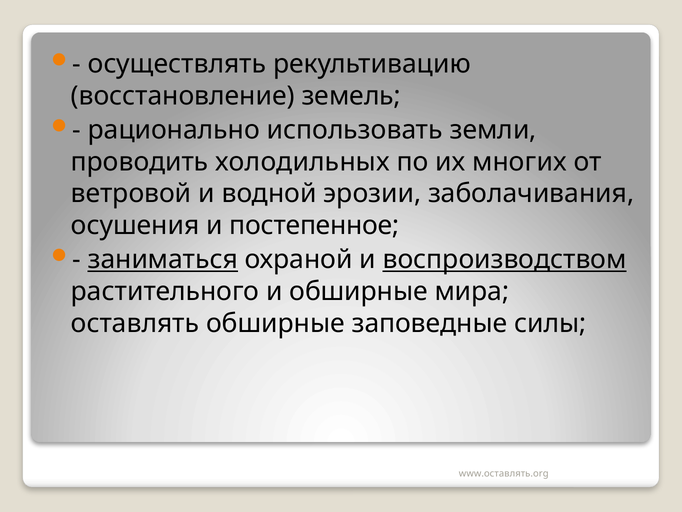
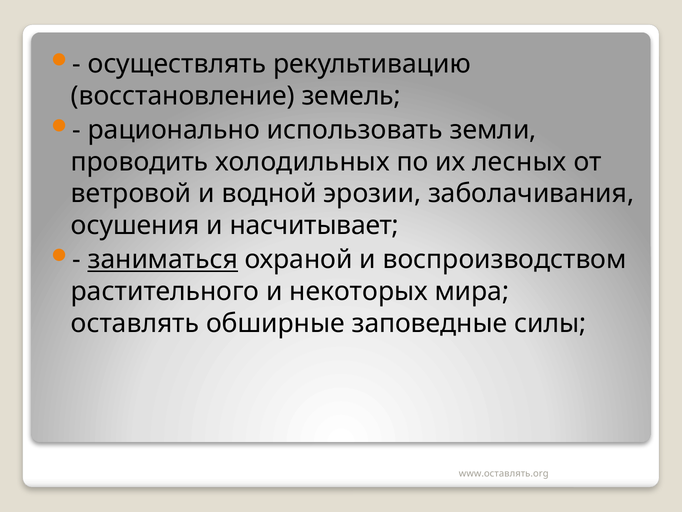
многих: многих -> лесных (519, 162)
постепенное: постепенное -> насчитывает (314, 225)
воспроизводством underline: present -> none (505, 259)
и обширные: обширные -> некоторых (359, 291)
